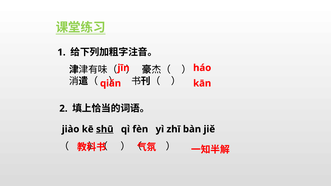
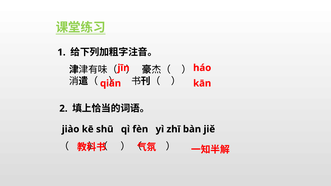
shū underline: present -> none (105, 129)
